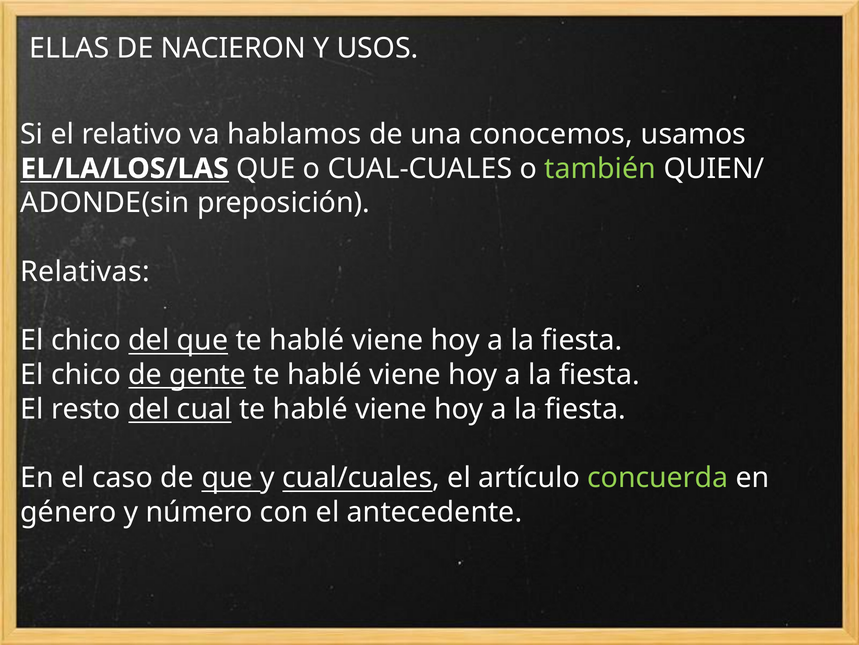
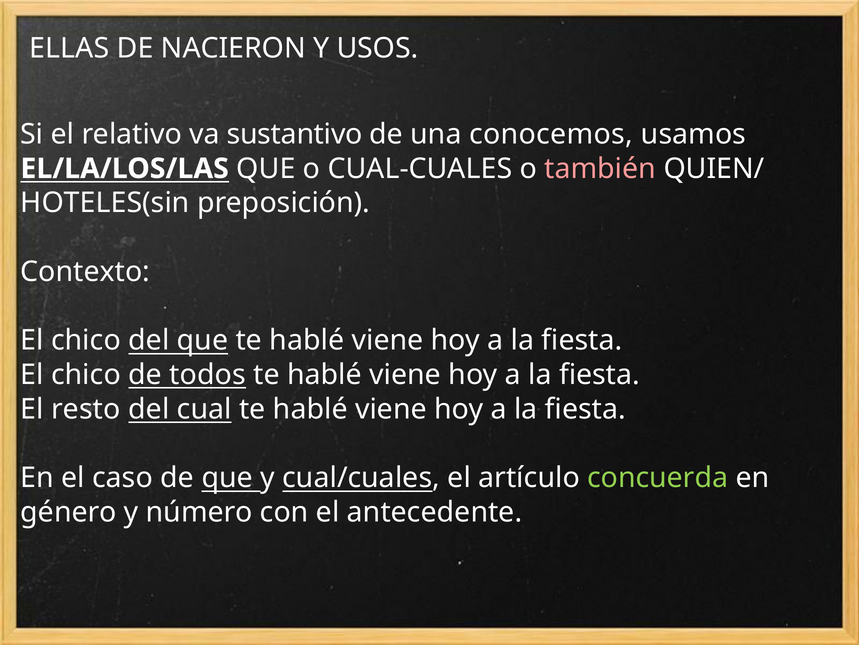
hablamos: hablamos -> sustantivo (295, 134)
también colour: light green -> pink (600, 168)
ADONDE(sin: ADONDE(sin -> HOTELES(sin (105, 203)
Relativas: Relativas -> Contexto (85, 271)
gente: gente -> todos (208, 374)
